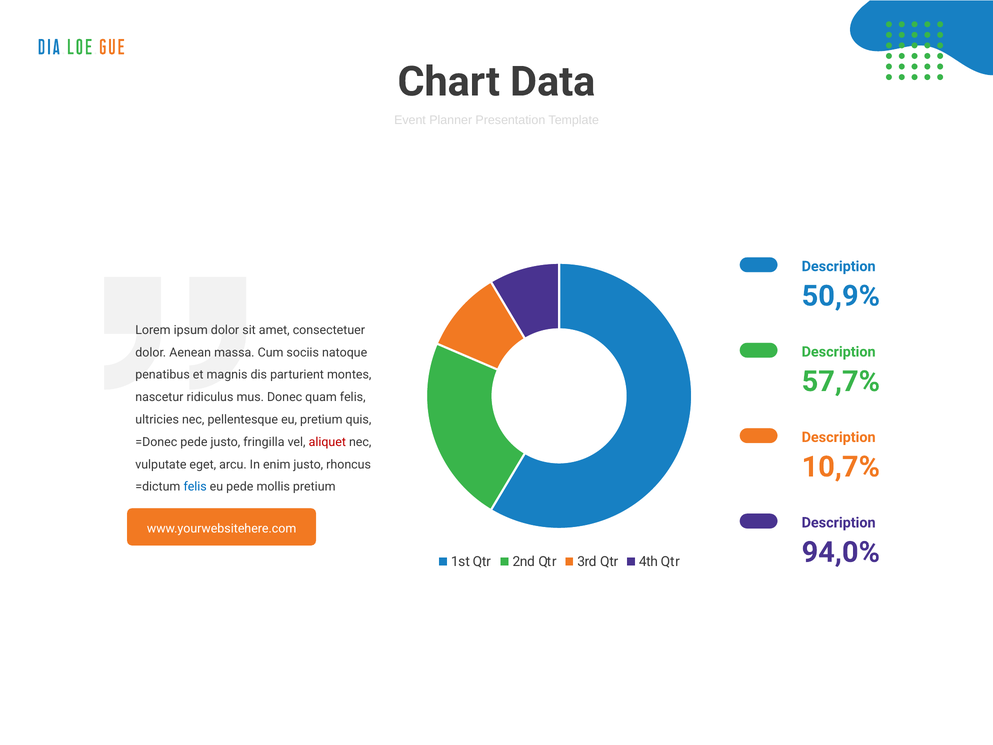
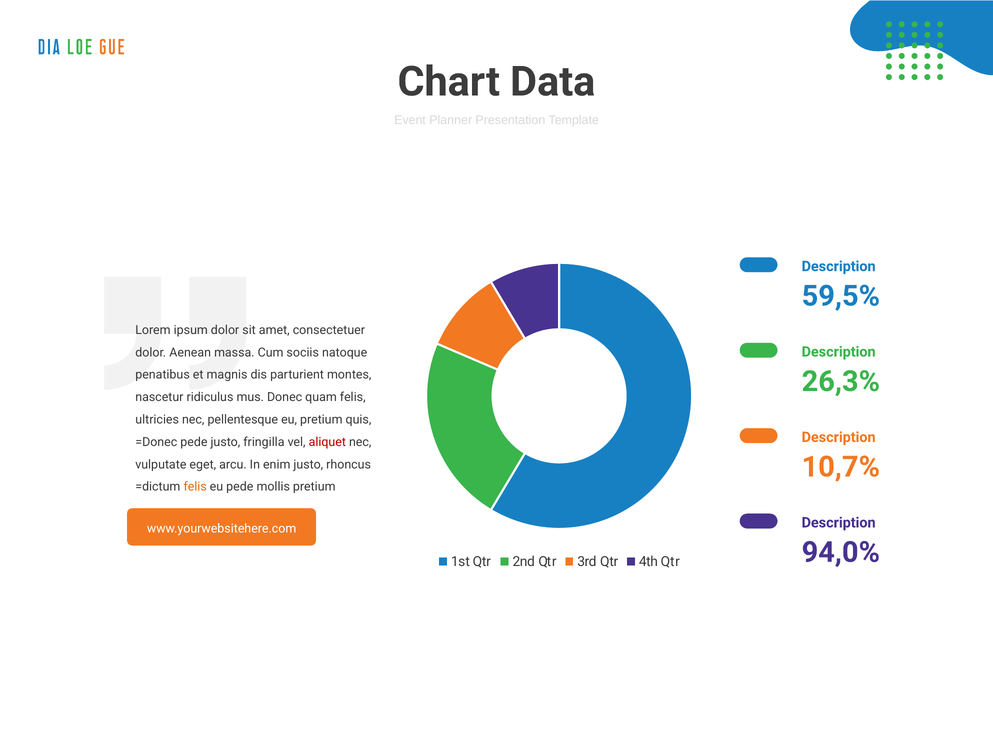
50,9%: 50,9% -> 59,5% (841, 296)
57,7%: 57,7% -> 26,3% (841, 381)
felis colour: blue -> orange (195, 487)
